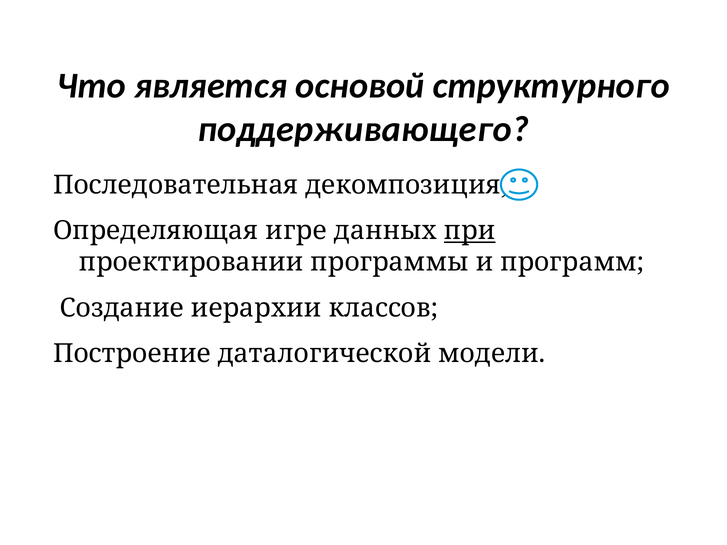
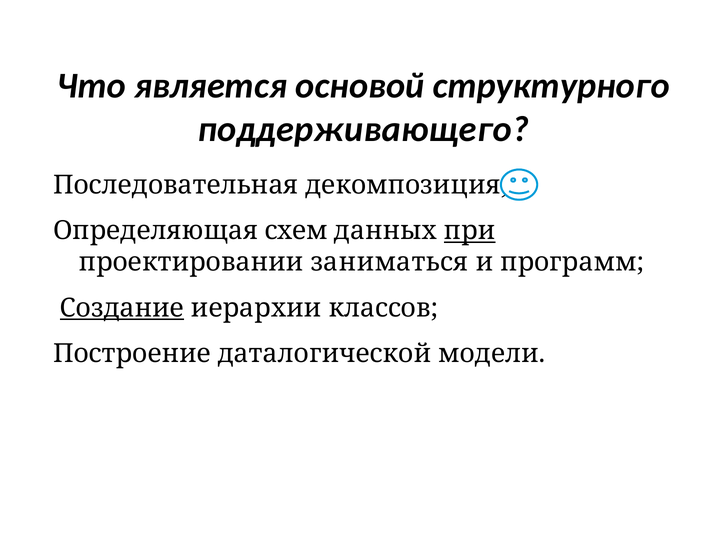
игре: игре -> схем (296, 231)
программы: программы -> заниматься (390, 262)
Создание underline: none -> present (122, 308)
